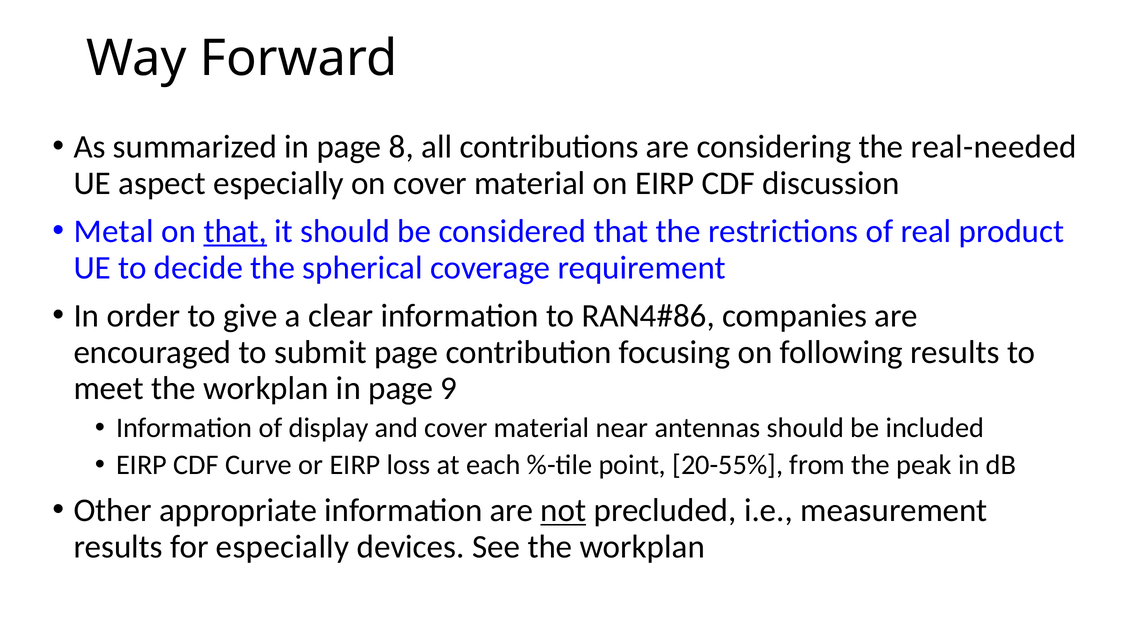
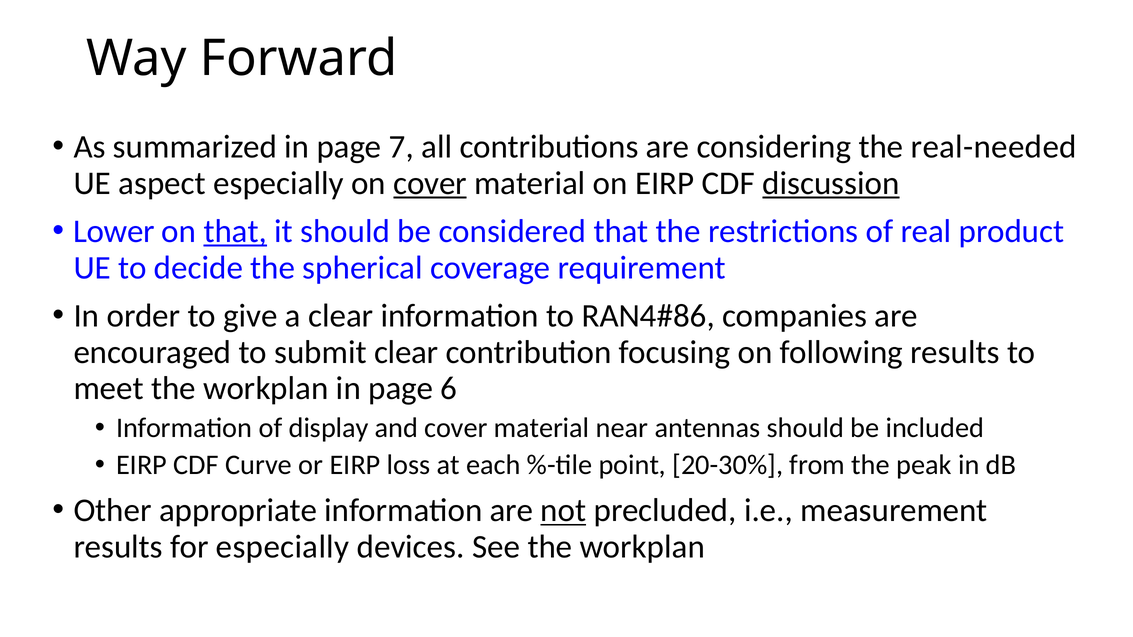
8: 8 -> 7 (401, 147)
cover underline: none -> present (430, 183)
discussion underline: none -> present (831, 183)
Metal: Metal -> Lower (114, 232)
submit page: page -> clear (406, 352)
9: 9 -> 6 (449, 389)
20-55%: 20-55% -> 20-30% (728, 465)
